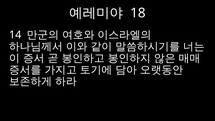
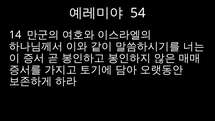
18: 18 -> 54 (138, 13)
